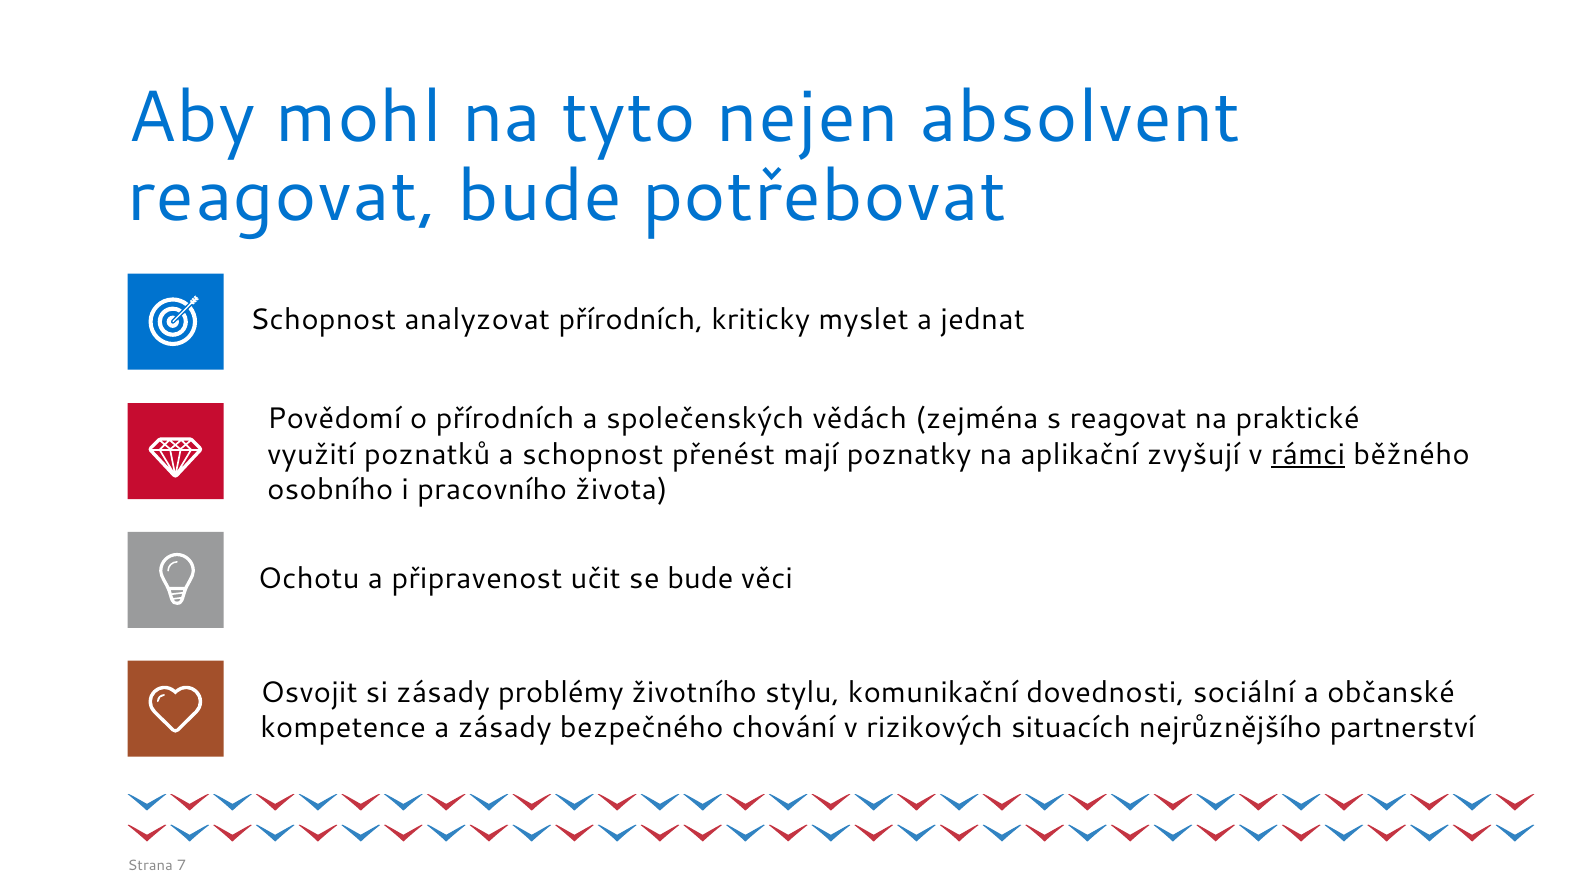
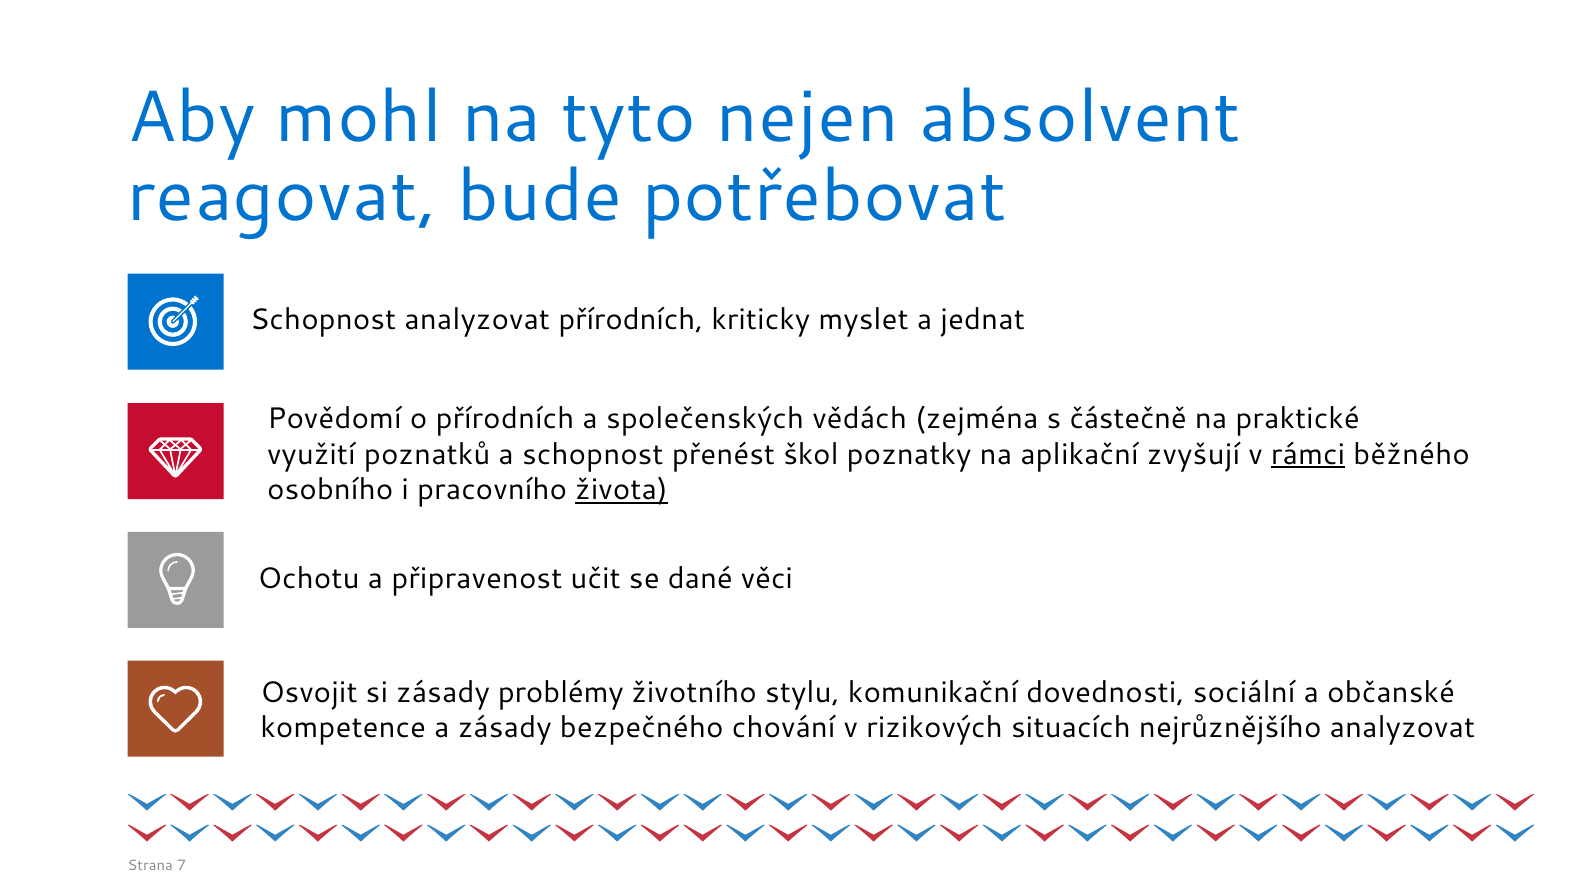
s reagovat: reagovat -> částečně (1128, 419)
mají: mají -> škol (811, 455)
života underline: none -> present (622, 490)
se bude: bude -> dané (700, 579)
nejrůznějšího partnerství: partnerství -> analyzovat (1402, 728)
